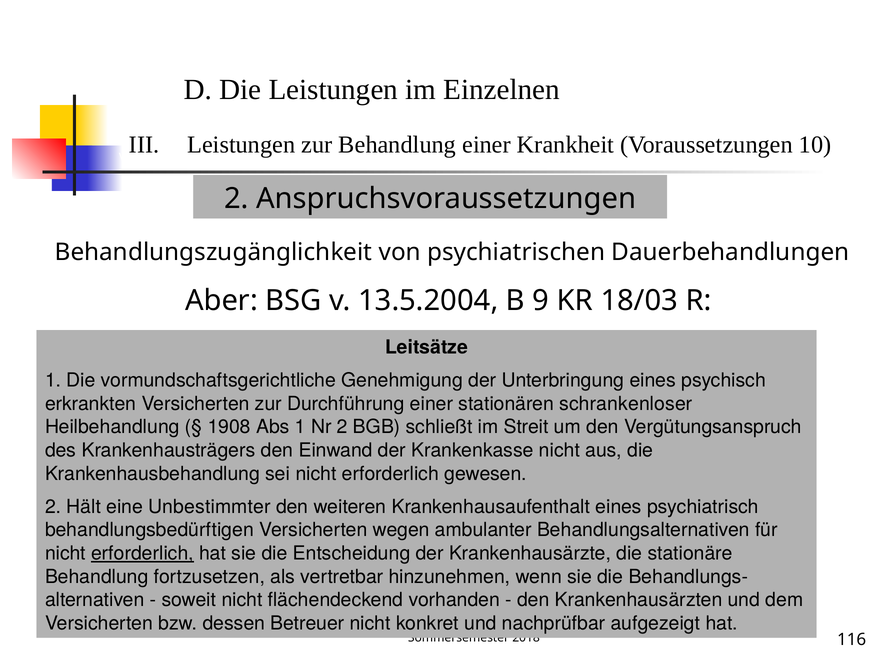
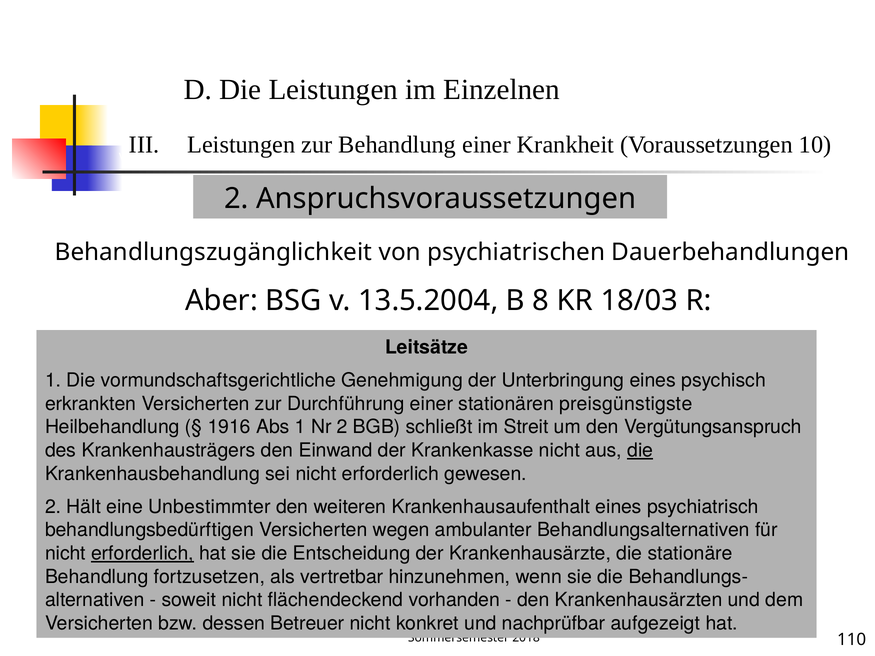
9: 9 -> 8 (541, 301)
schrankenloser: schrankenloser -> preisgünstigste (626, 404)
1908: 1908 -> 1916 (229, 427)
die underline: none -> present (640, 451)
116: 116 -> 110 (852, 640)
